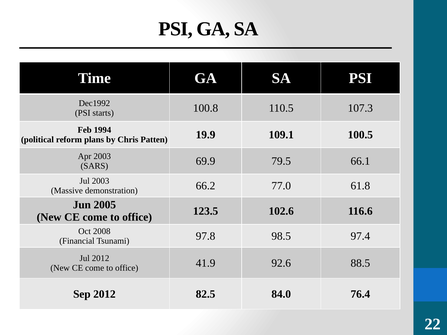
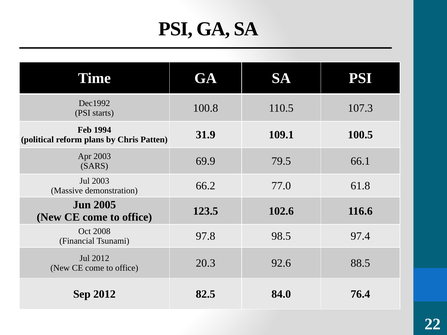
19.9: 19.9 -> 31.9 (206, 135)
41.9: 41.9 -> 20.3 (206, 263)
